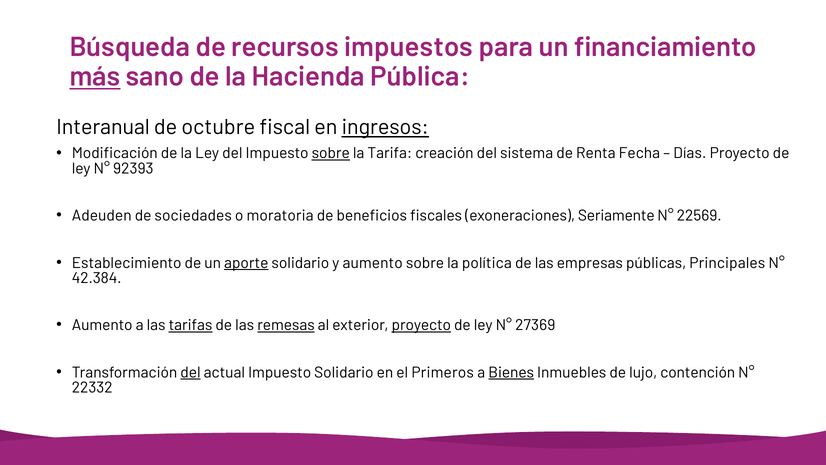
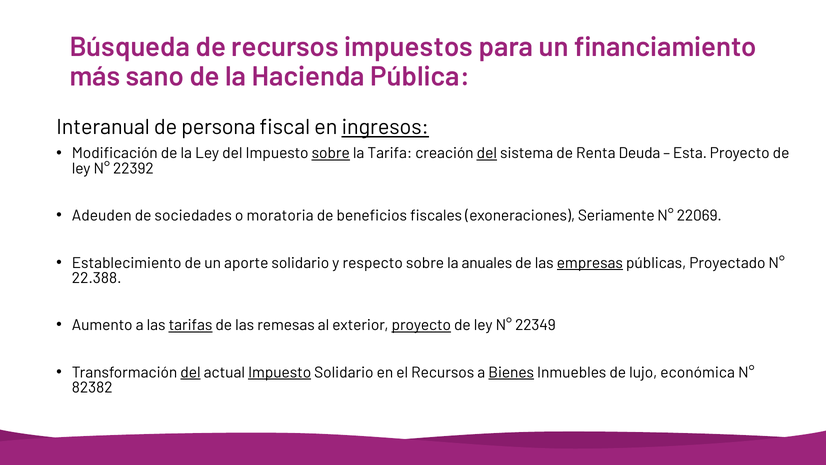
más underline: present -> none (95, 77)
octubre: octubre -> persona (218, 127)
del underline: none -> present (487, 153)
Fecha: Fecha -> Deuda (639, 153)
Días: Días -> Esta (690, 153)
92393: 92393 -> 22392 (133, 168)
22569: 22569 -> 22069 (699, 215)
aporte underline: present -> none (246, 263)
y aumento: aumento -> respecto (373, 263)
política: política -> anuales (487, 263)
empresas underline: none -> present (590, 263)
Principales: Principales -> Proyectado (727, 263)
42.384: 42.384 -> 22.388 (97, 278)
remesas underline: present -> none (286, 325)
27369: 27369 -> 22349 (535, 325)
Impuesto underline: none -> present (280, 372)
el Primeros: Primeros -> Recursos (443, 372)
contención: contención -> económica (698, 372)
22332: 22332 -> 82382 (92, 387)
